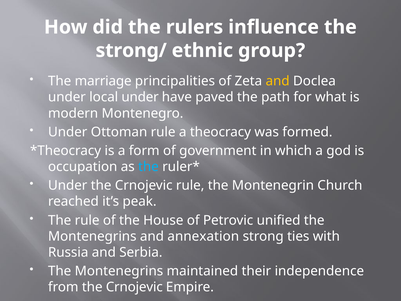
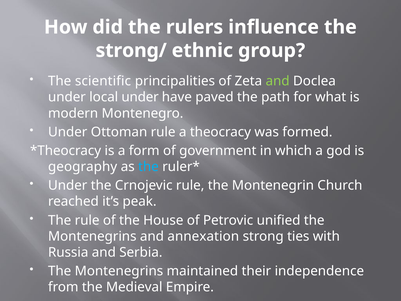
marriage: marriage -> scientific (103, 81)
and colour: yellow -> light green (278, 81)
occupation: occupation -> geography (83, 167)
from the Crnojevic: Crnojevic -> Medieval (134, 287)
